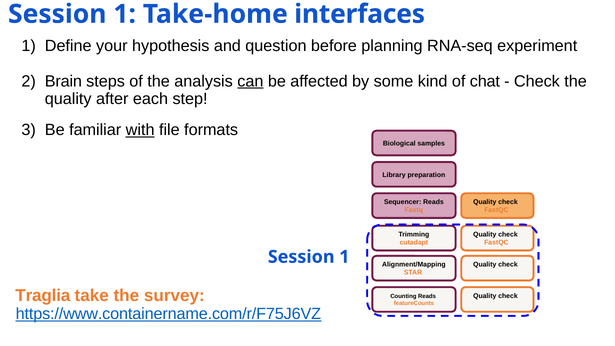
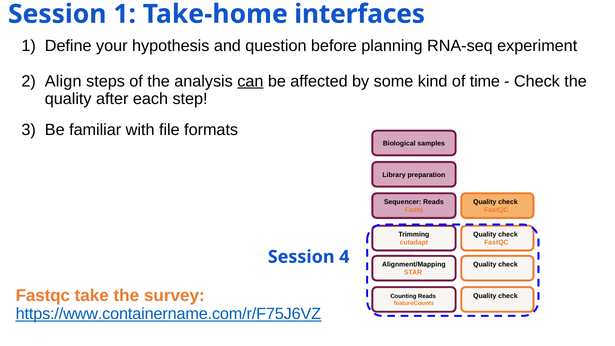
Brain: Brain -> Align (63, 81)
chat: chat -> time (485, 81)
with underline: present -> none (140, 130)
1: 1 -> 4 (344, 257)
Traglia: Traglia -> Fastqc (43, 296)
